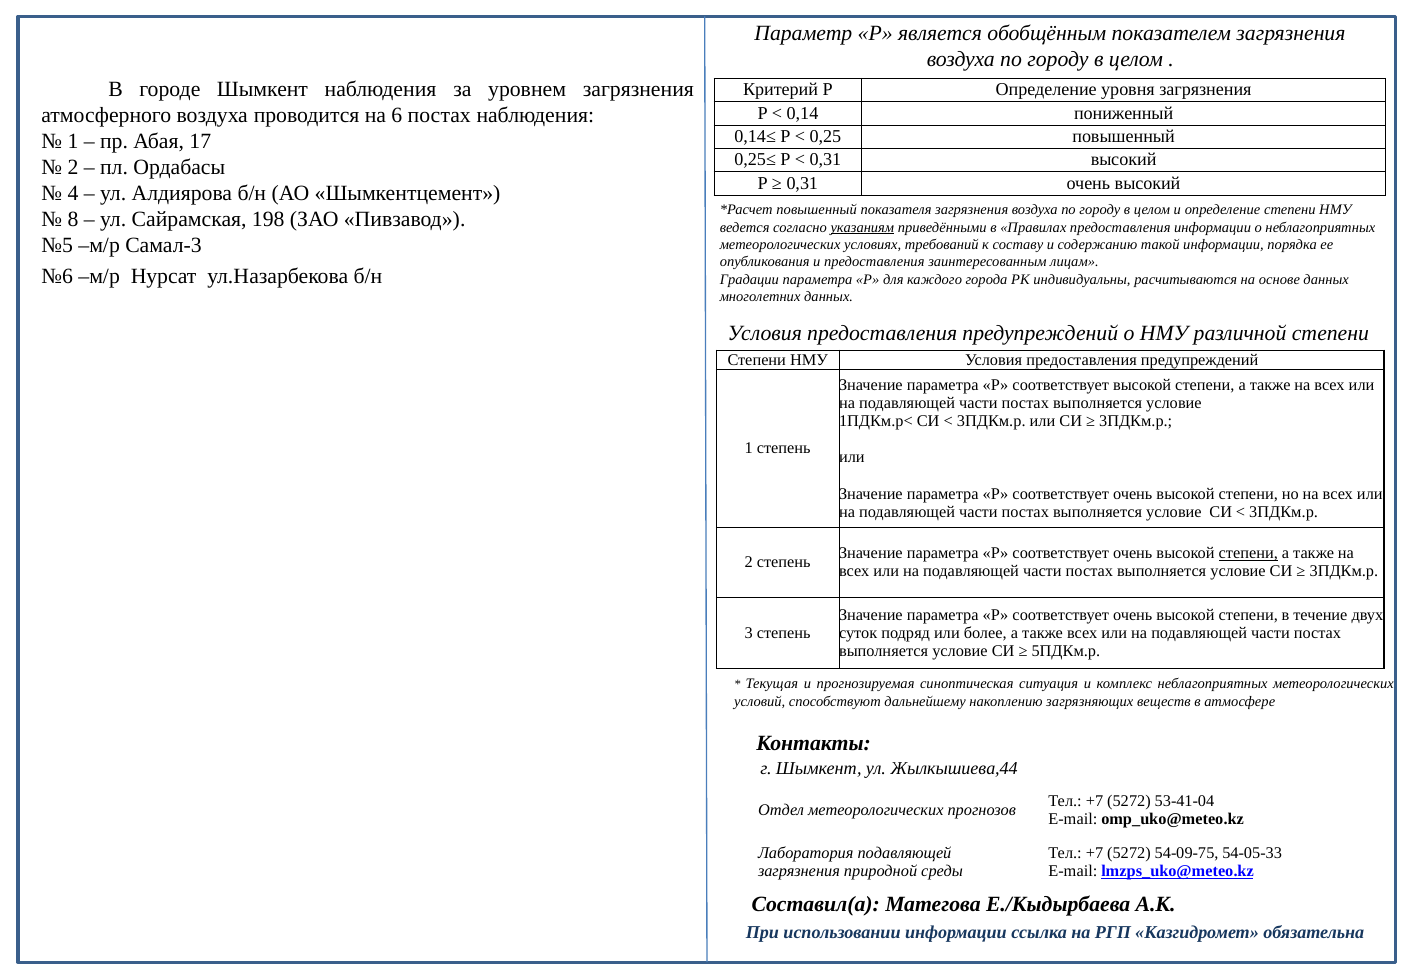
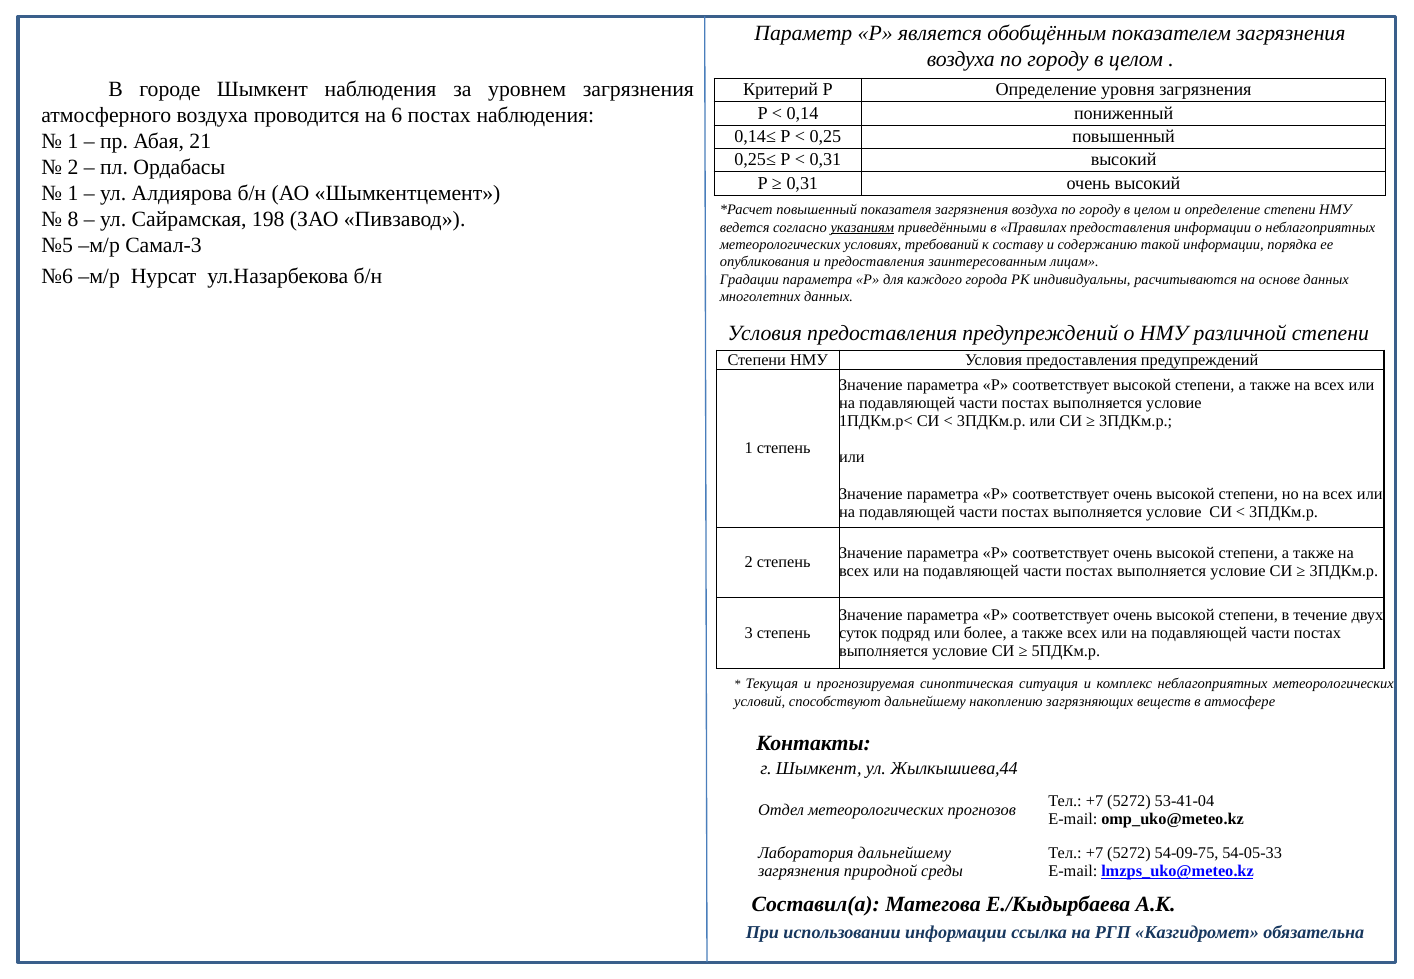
17: 17 -> 21 (200, 141)
4: 4 -> 1 (73, 193)
степени underline: present -> none (1248, 553)
Лаборатория подавляющей: подавляющей -> дальнейшему (904, 853)
